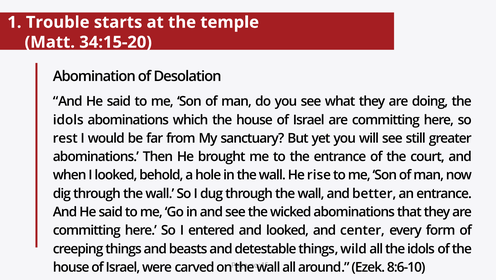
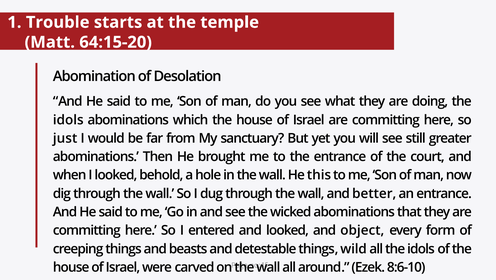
34:15-20: 34:15-20 -> 64:15-20 (116, 42)
rest: rest -> just (65, 138)
rise: rise -> this (319, 175)
center: center -> object (362, 230)
